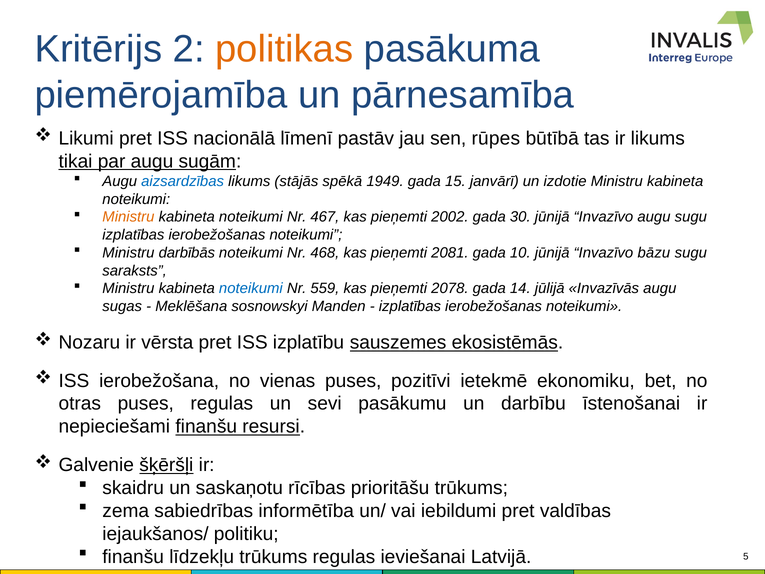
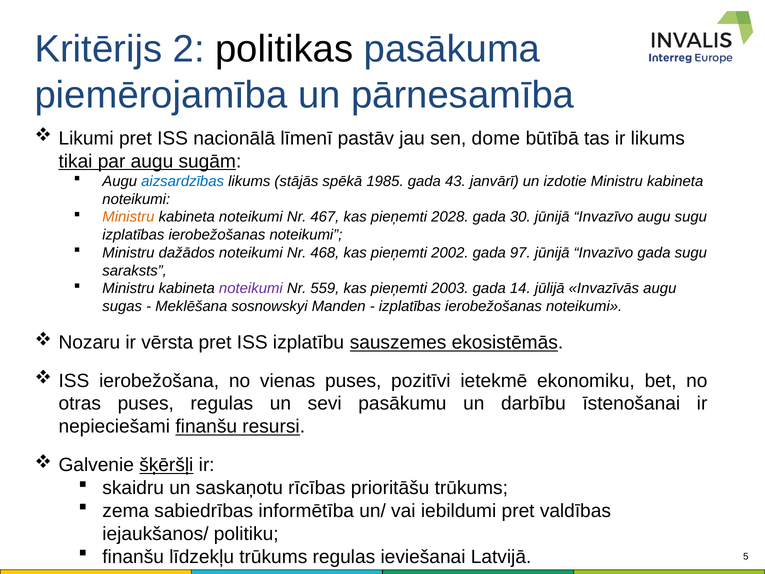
politikas colour: orange -> black (284, 49)
rūpes: rūpes -> dome (496, 138)
1949: 1949 -> 1985 (385, 181)
15: 15 -> 43 (455, 181)
2002: 2002 -> 2028 (450, 217)
darbībās: darbībās -> dažādos (187, 253)
2081: 2081 -> 2002 (450, 253)
10: 10 -> 97 (520, 253)
Invazīvo bāzu: bāzu -> gada (654, 253)
noteikumi colour: blue -> purple (251, 288)
2078: 2078 -> 2003 (450, 288)
